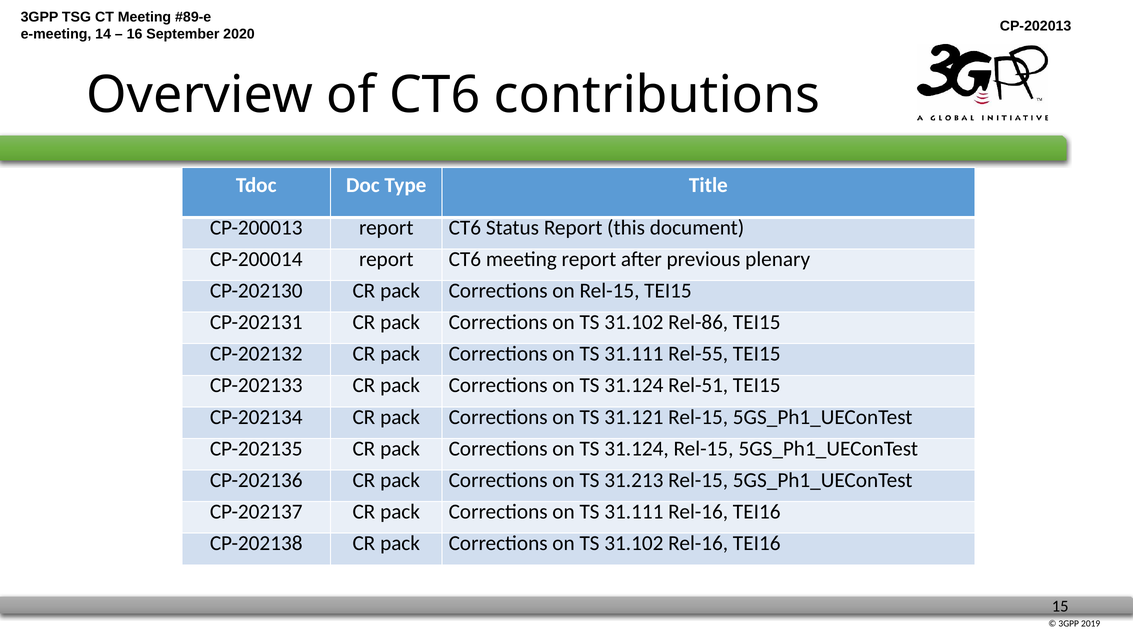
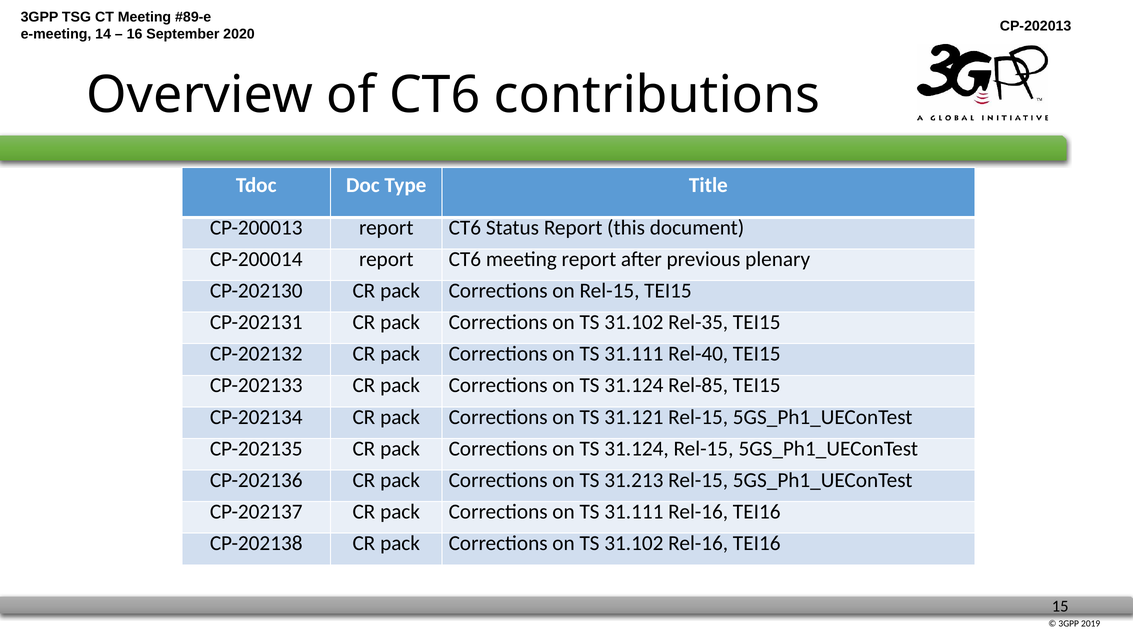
Rel-86: Rel-86 -> Rel-35 (698, 322)
Rel-55: Rel-55 -> Rel-40 (698, 353)
Rel-51: Rel-51 -> Rel-85 (698, 385)
